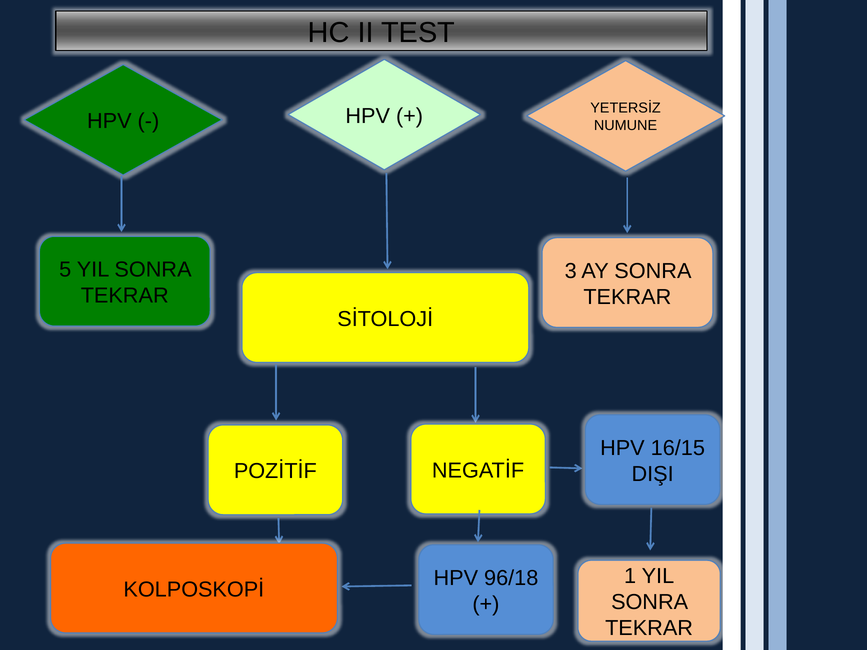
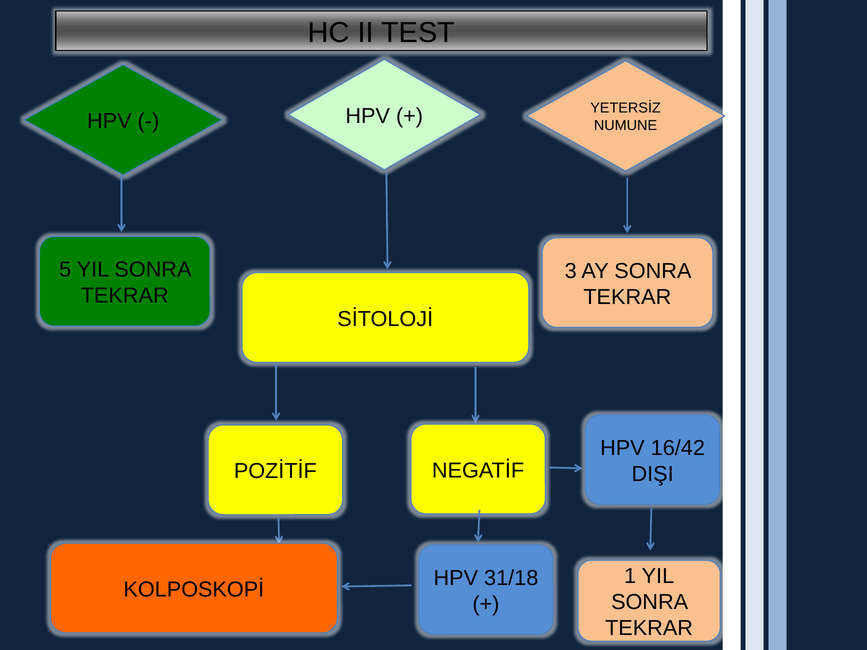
16/15: 16/15 -> 16/42 (678, 448)
96/18: 96/18 -> 31/18 (511, 578)
